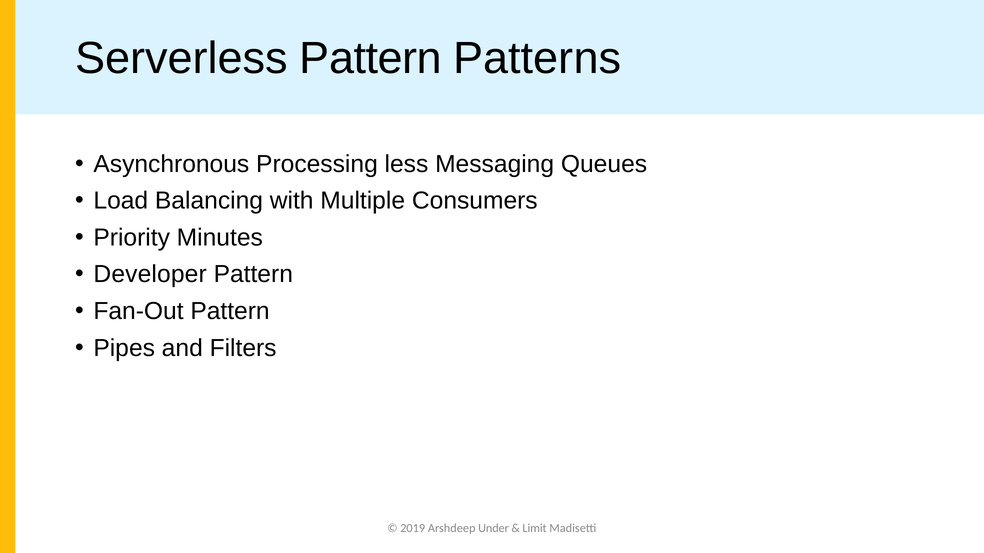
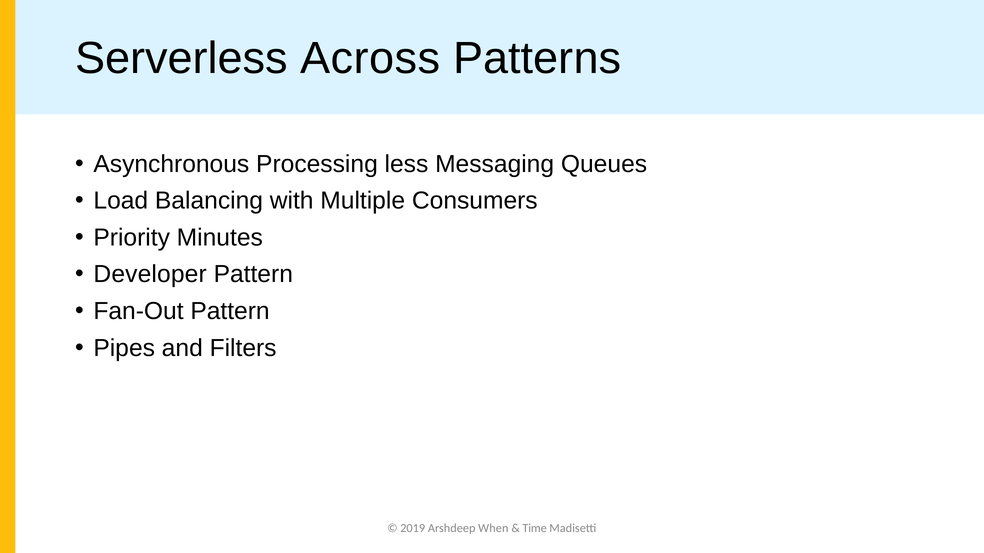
Serverless Pattern: Pattern -> Across (370, 59)
Under: Under -> When (493, 528)
Limit: Limit -> Time (535, 528)
